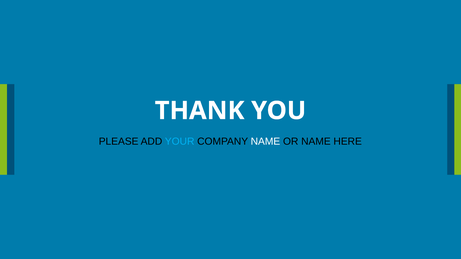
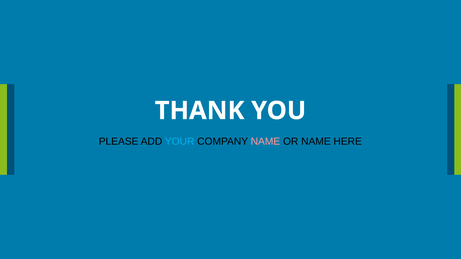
NAME colour: white -> pink (265, 142)
